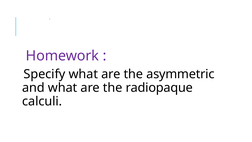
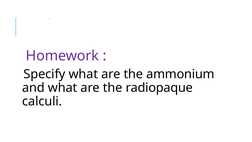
asymmetric: asymmetric -> ammonium (180, 74)
